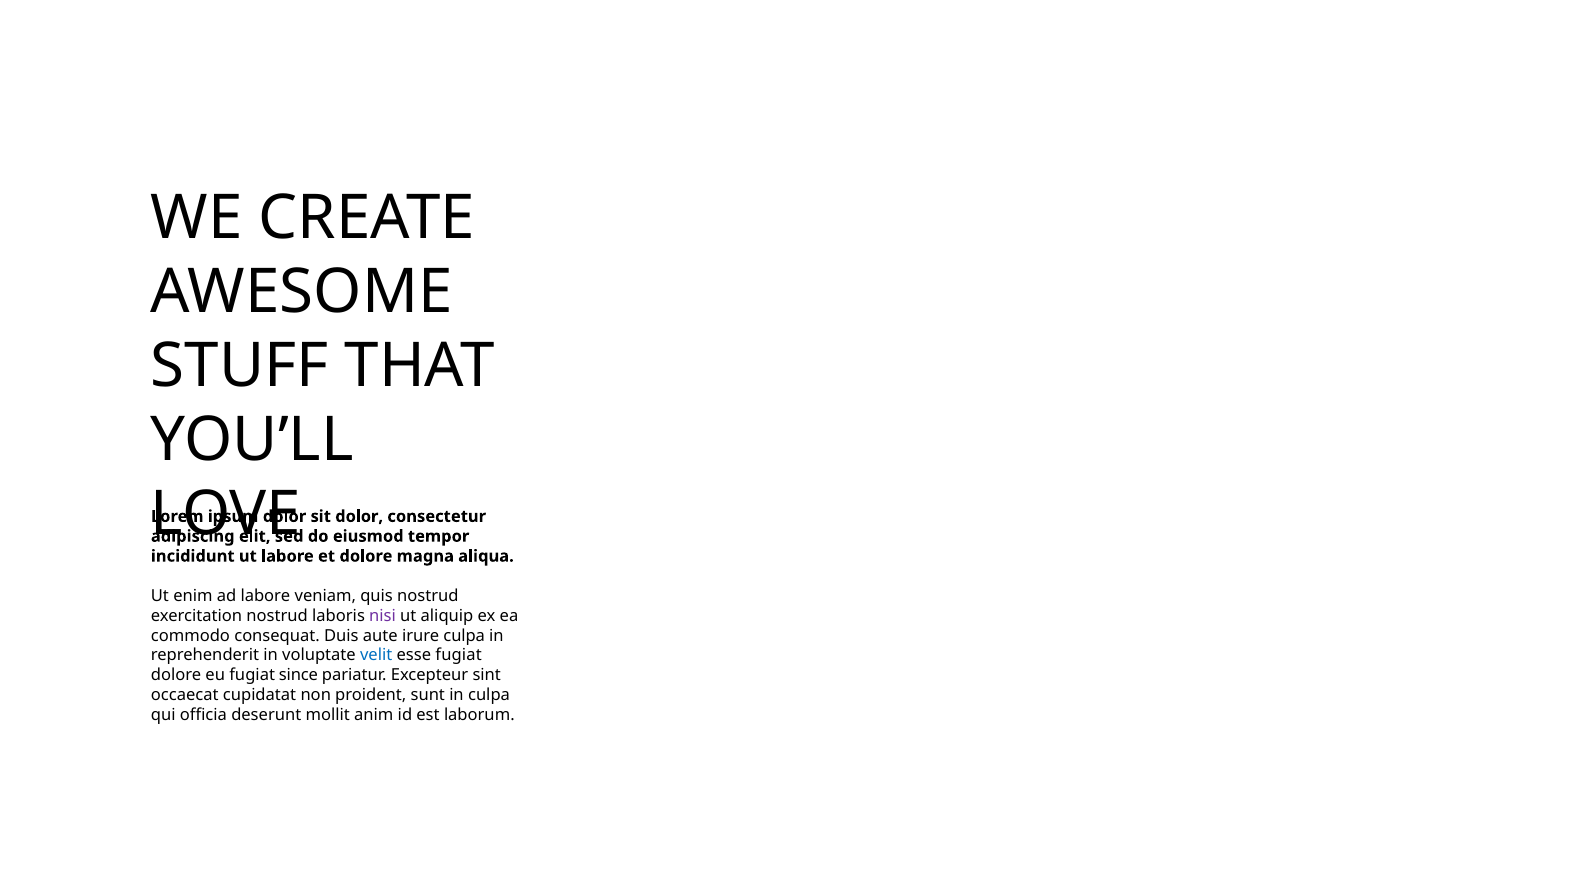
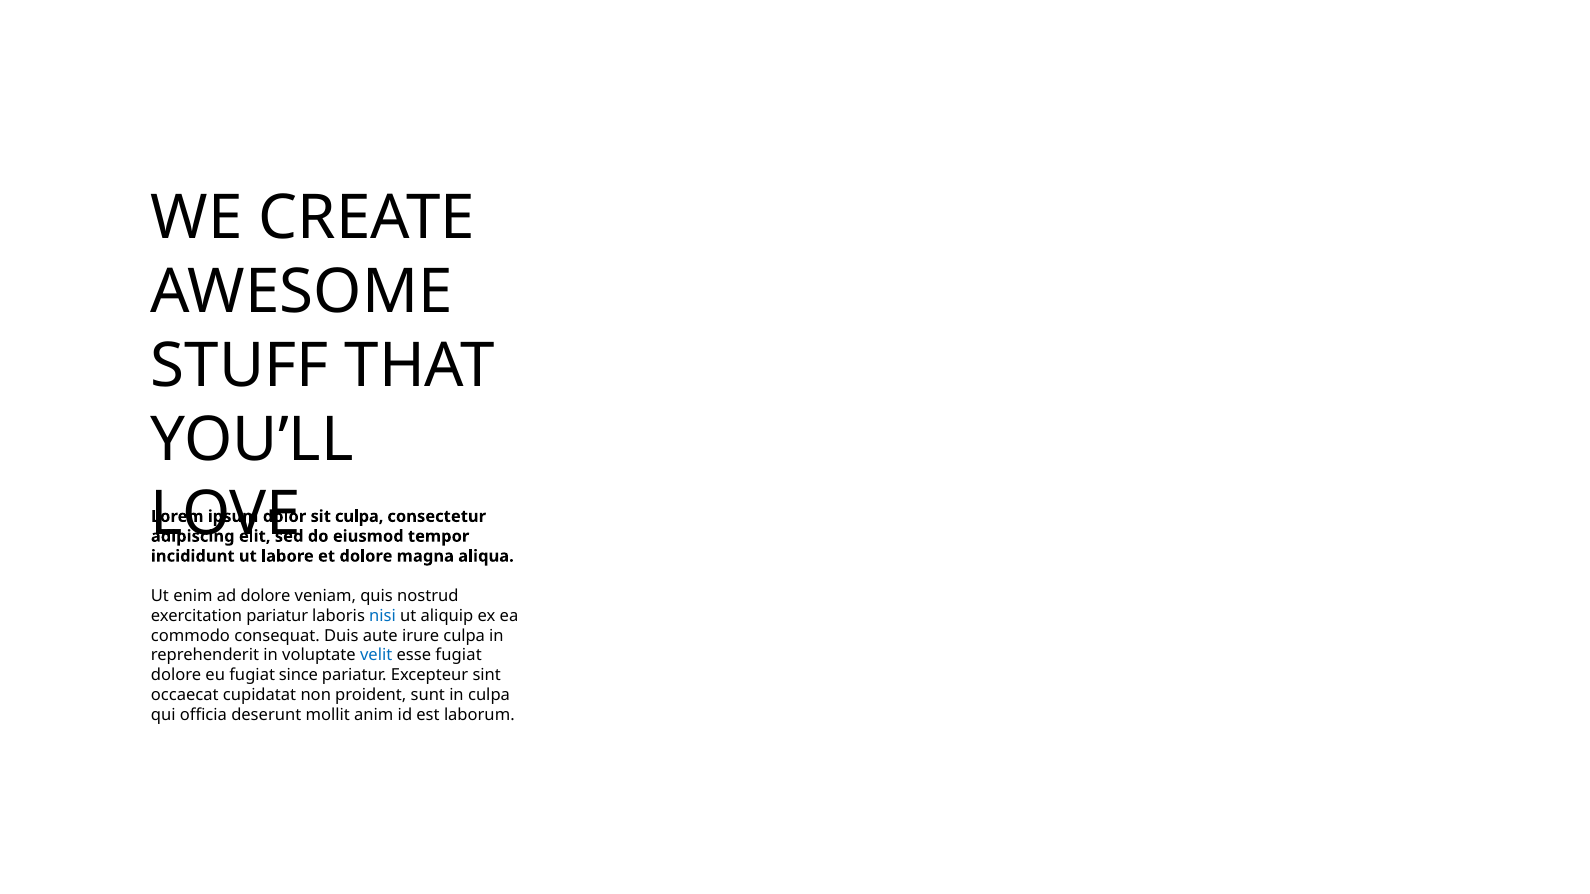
sit dolor: dolor -> culpa (359, 517)
ad labore: labore -> dolore (266, 596)
exercitation nostrud: nostrud -> pariatur (277, 616)
nisi colour: purple -> blue (383, 616)
